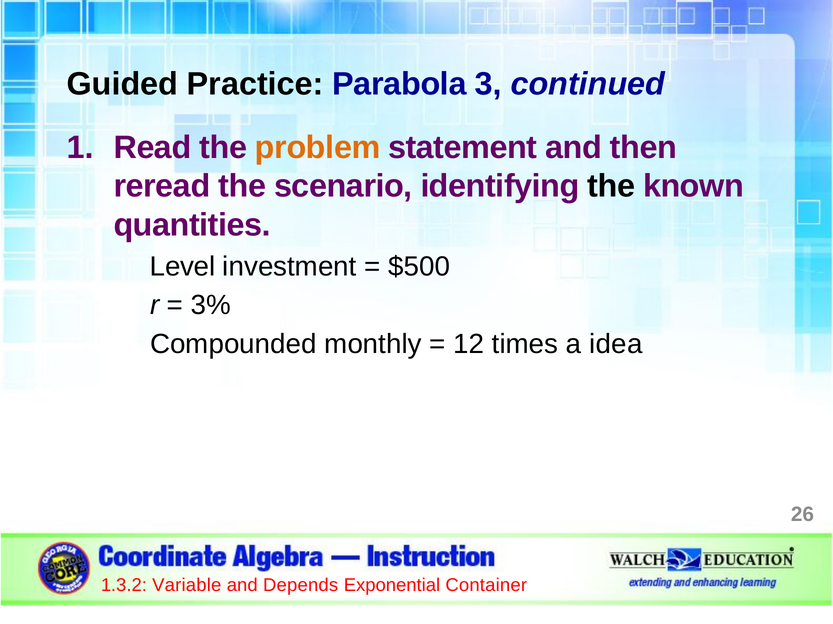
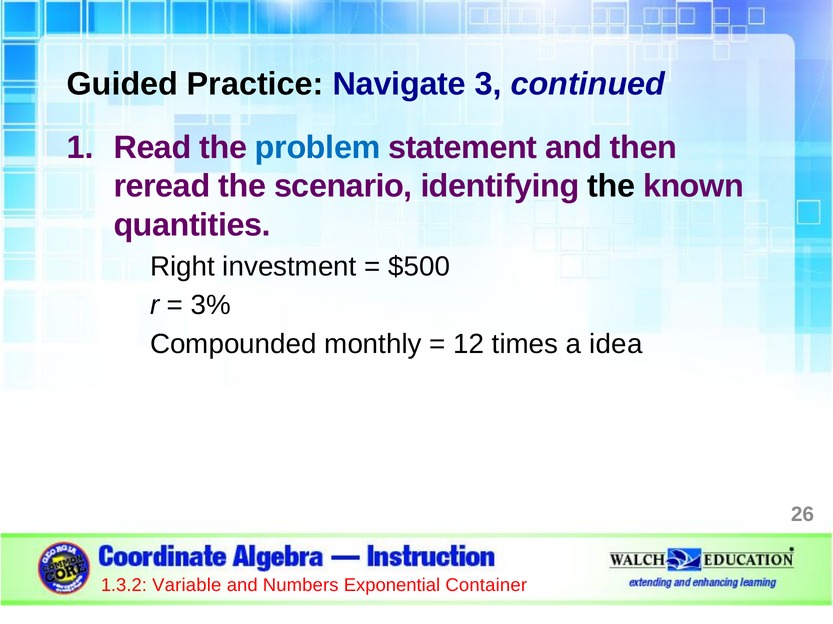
Parabola: Parabola -> Navigate (399, 84)
problem colour: orange -> blue (318, 148)
Level: Level -> Right (182, 267)
Depends: Depends -> Numbers (301, 586)
